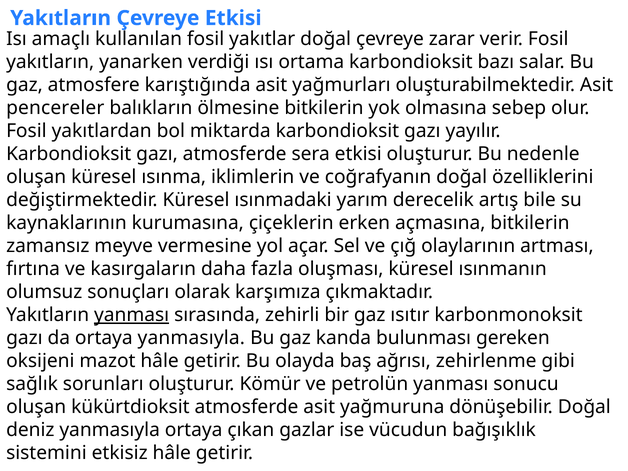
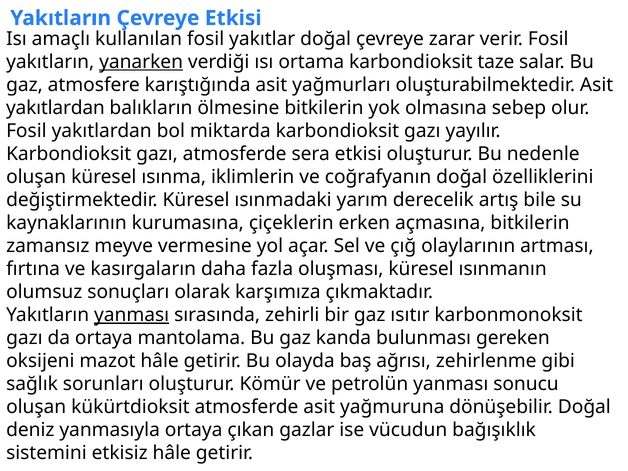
yanarken underline: none -> present (141, 62)
bazı: bazı -> taze (496, 62)
pencereler: pencereler -> yakıtlardan (55, 108)
ortaya yanmasıyla: yanmasıyla -> mantolama (191, 338)
